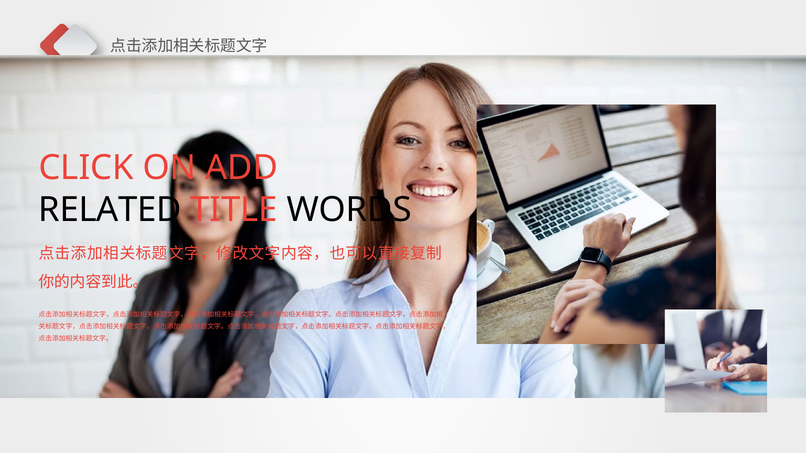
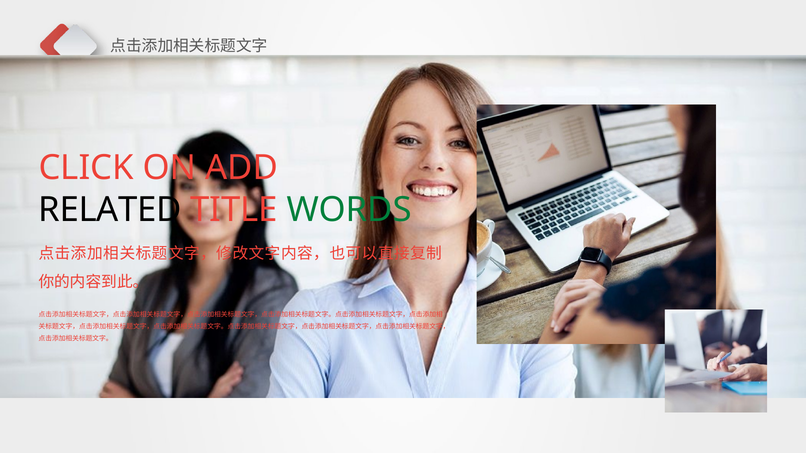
WORDS colour: black -> green (349, 210)
